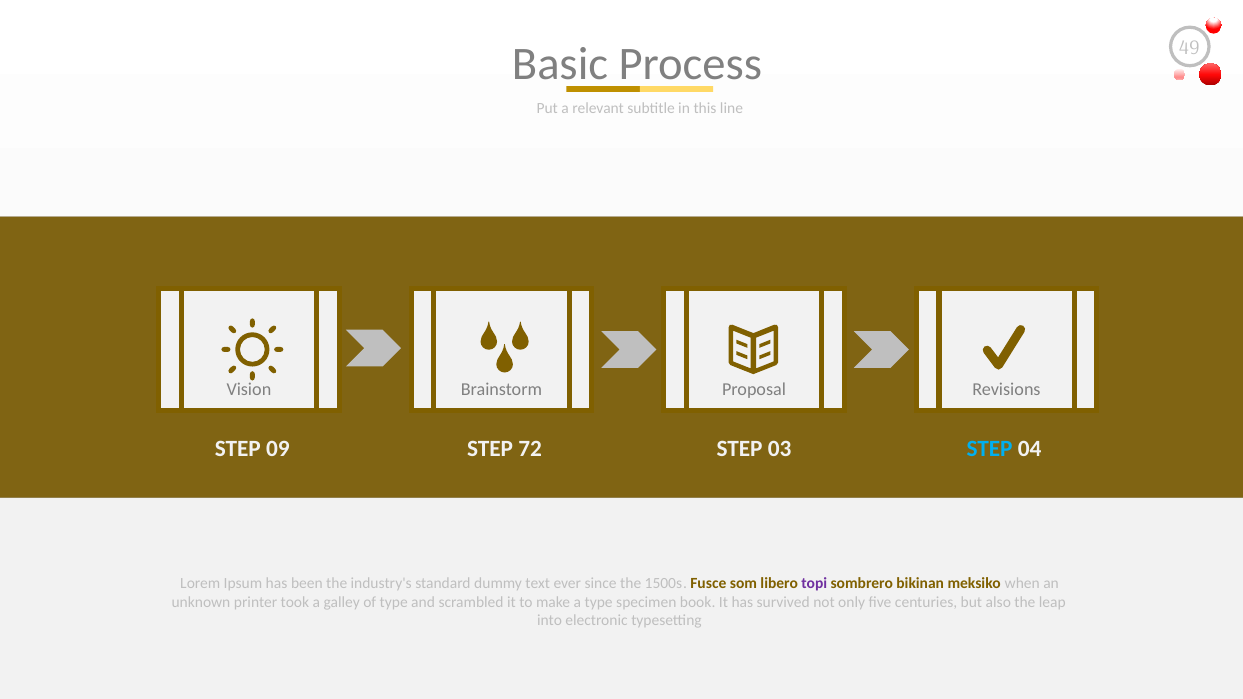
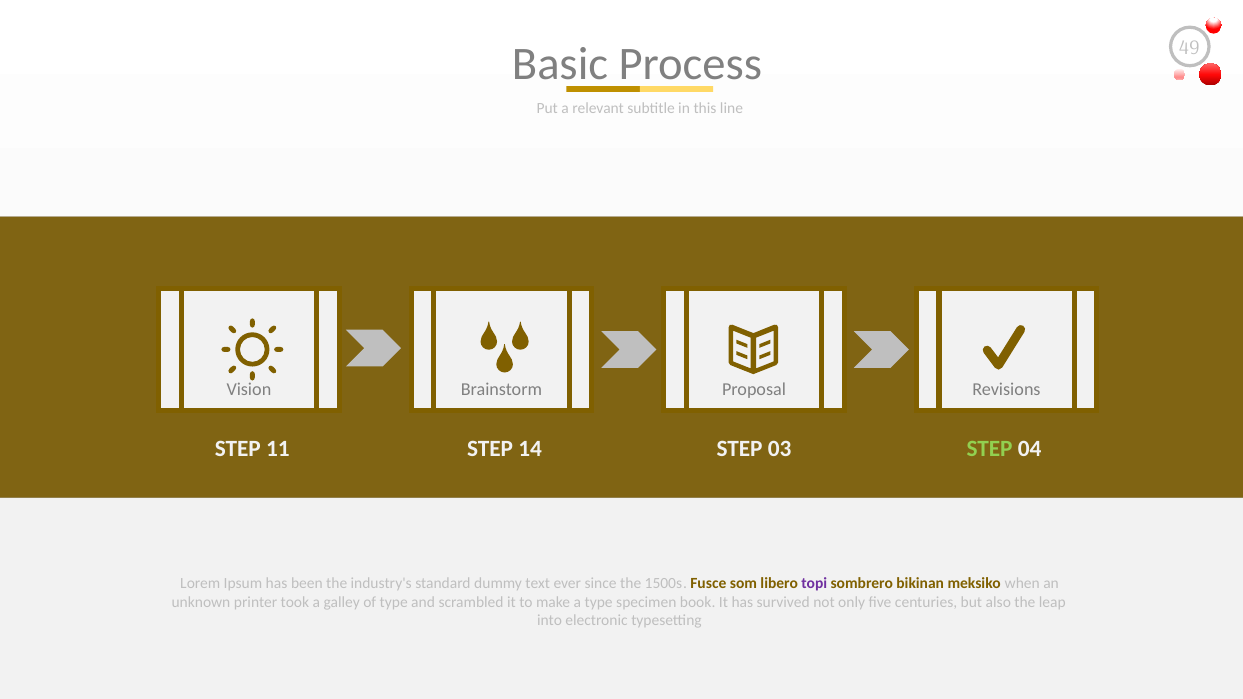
09: 09 -> 11 (278, 449)
72: 72 -> 14 (530, 449)
STEP colour: light blue -> light green (990, 449)
